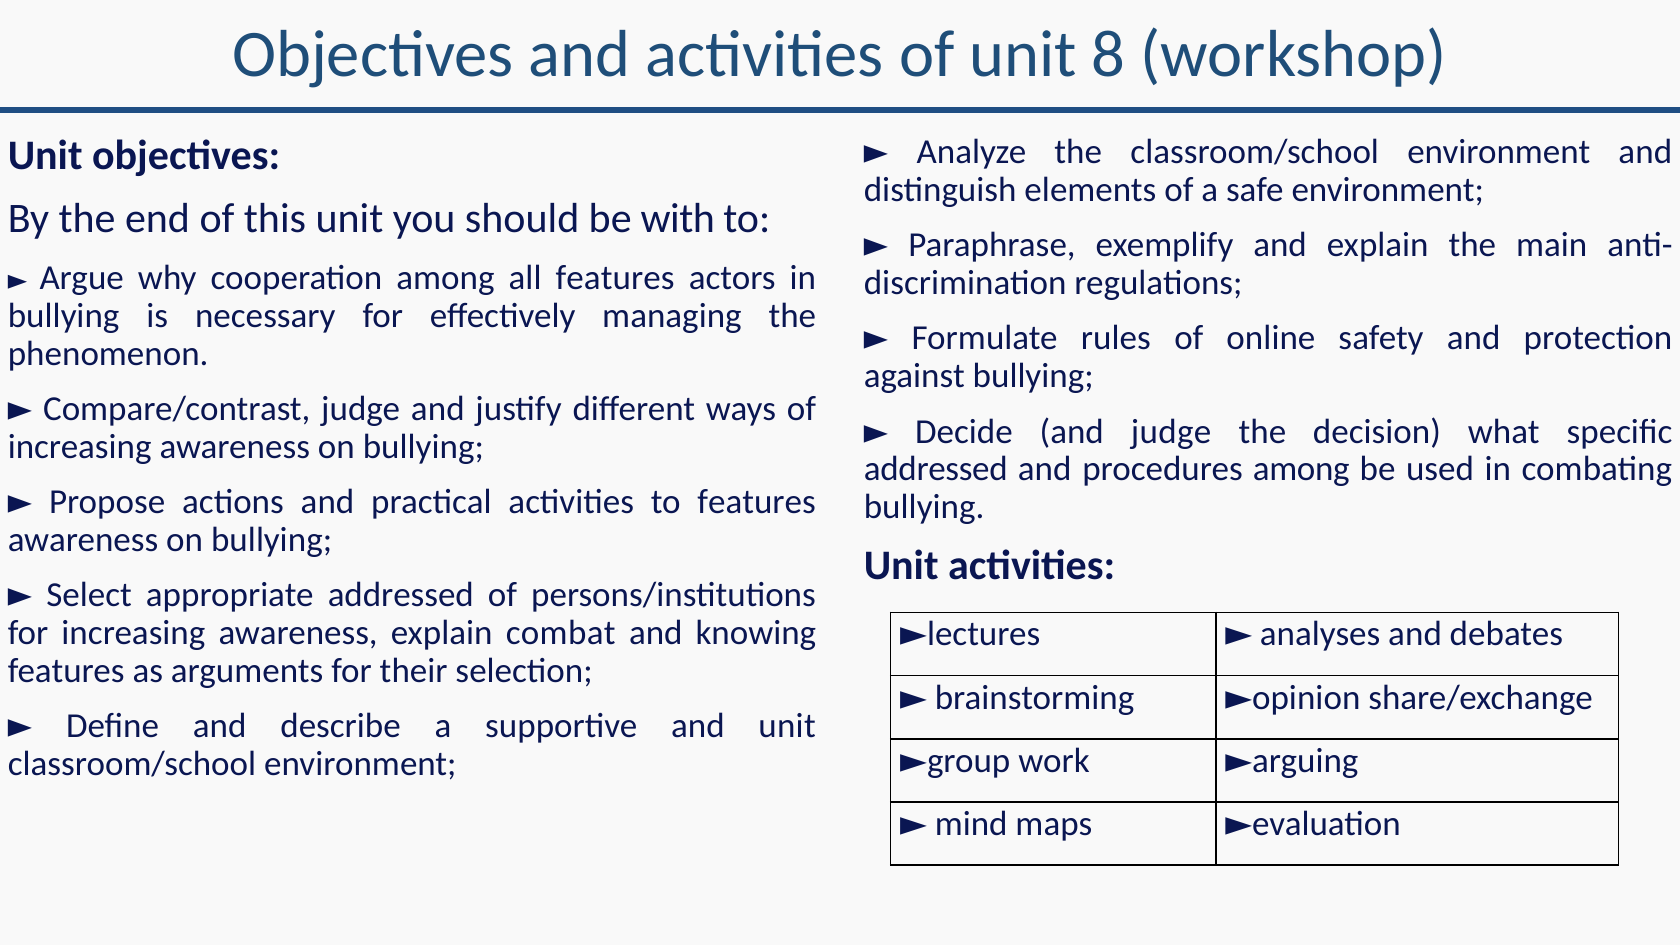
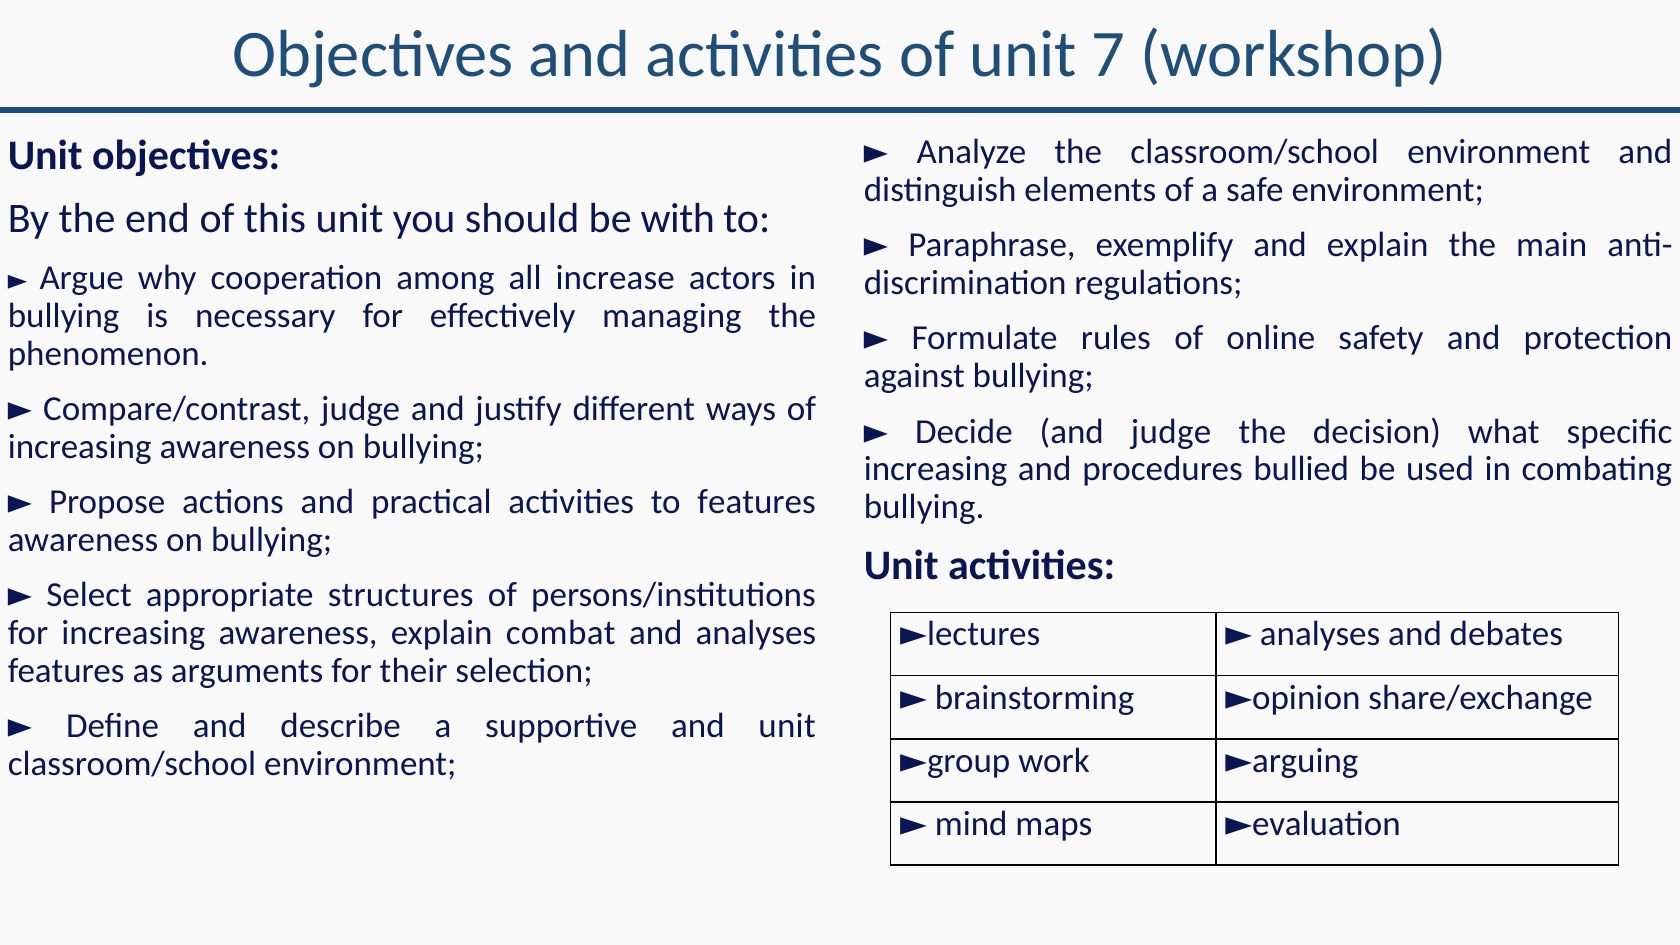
8: 8 -> 7 (1109, 54)
all features: features -> increase (615, 278)
addressed: addressed -> increasing (936, 469)
procedures among: among -> bullied (1301, 469)
appropriate addressed: addressed -> structures (401, 595)
knowing: knowing -> analyses (756, 633)
